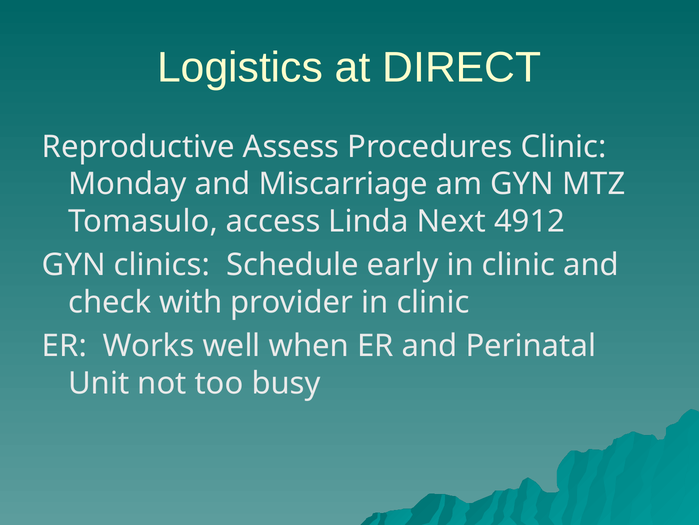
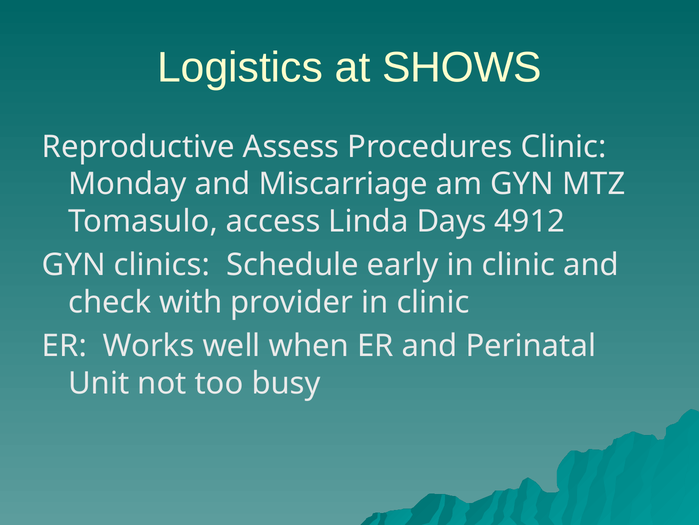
DIRECT: DIRECT -> SHOWS (462, 68)
Next: Next -> Days (452, 221)
